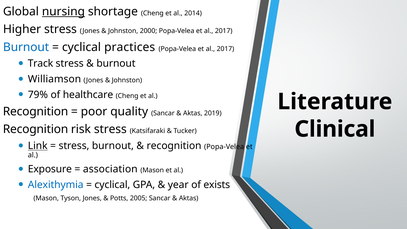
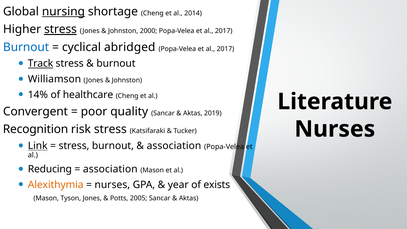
stress underline: none -> present (61, 29)
practices: practices -> abridged (130, 47)
Track underline: none -> present (40, 64)
79%: 79% -> 14% (38, 95)
Recognition: Recognition -> Convergent (35, 112)
Clinical: Clinical -> Nurses (335, 129)
recognition: recognition -> association (174, 146)
Exposure: Exposure -> Reducing (50, 169)
Alexithymia colour: blue -> orange (56, 185)
cyclical: cyclical -> nurses (112, 185)
